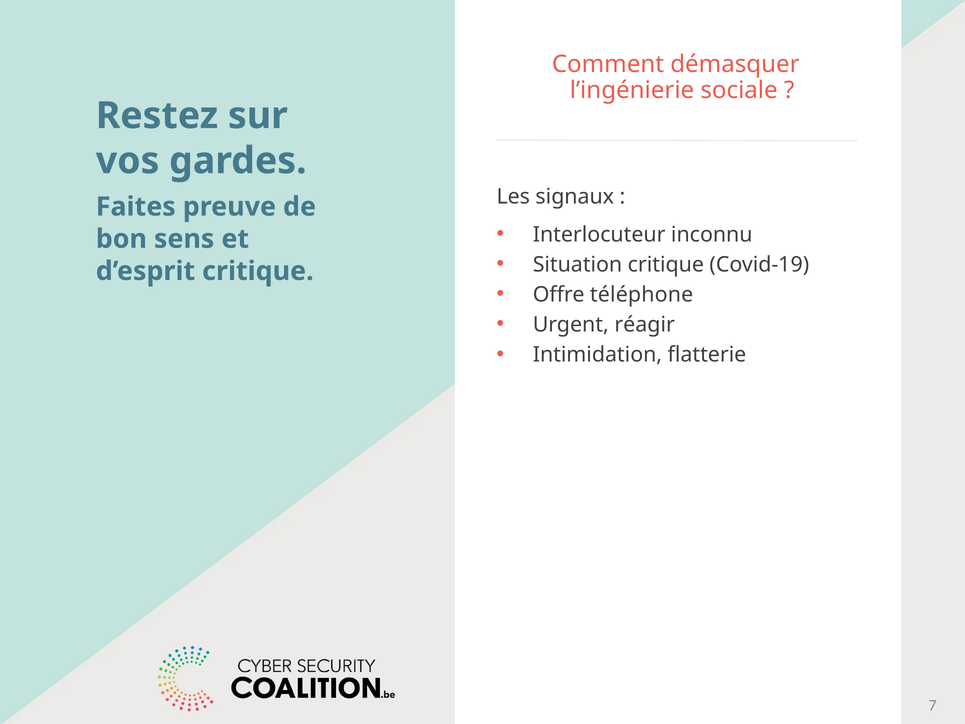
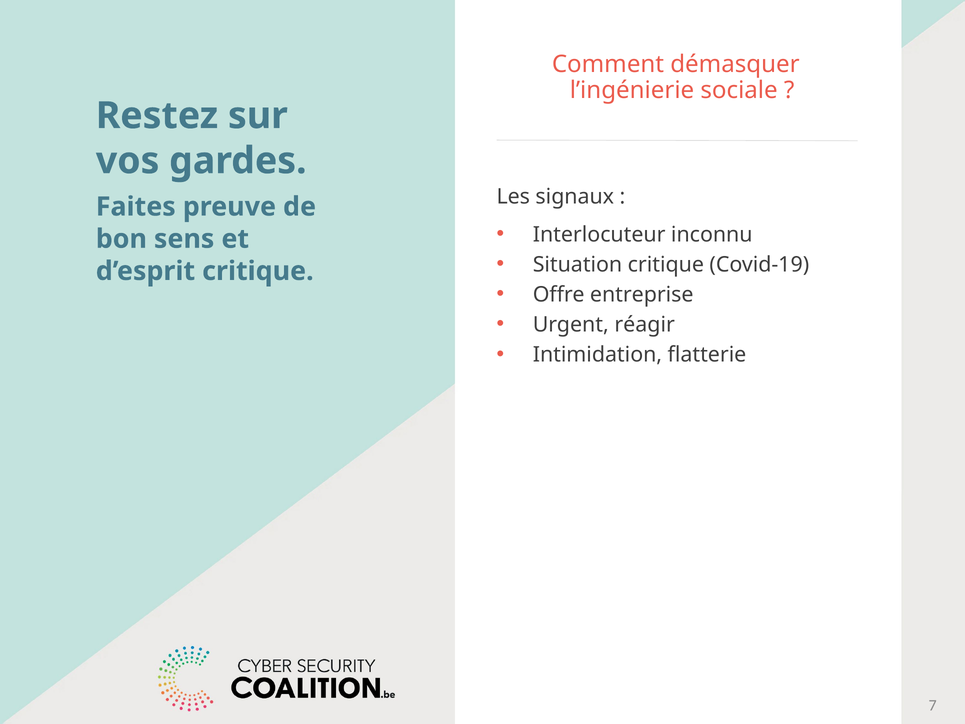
téléphone: téléphone -> entreprise (642, 295)
